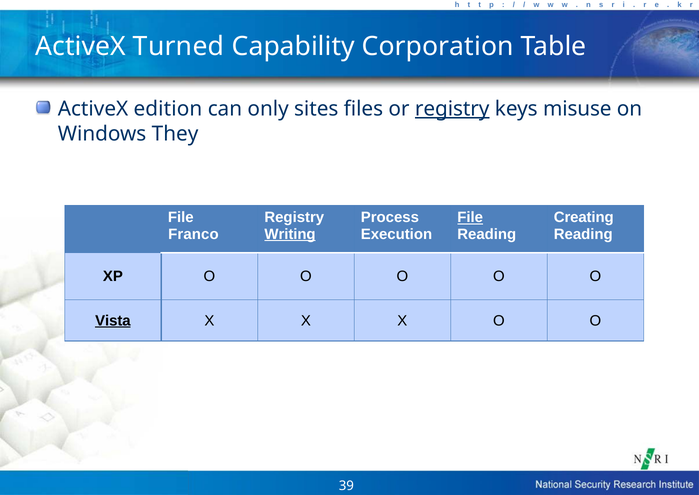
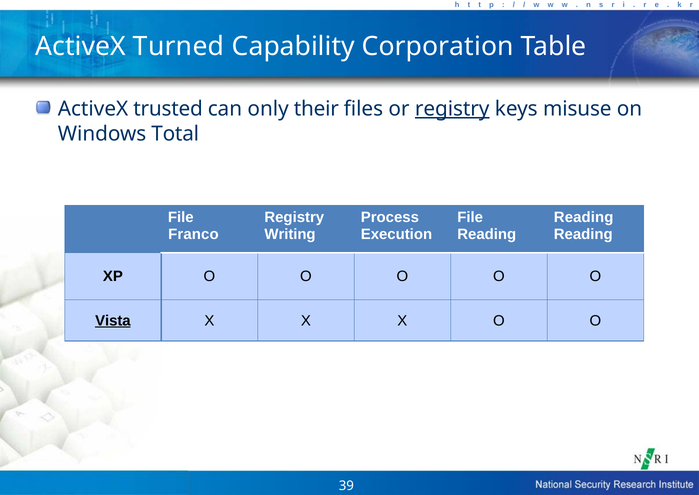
edition: edition -> trusted (168, 109)
sites: sites -> their (316, 109)
They: They -> Total (175, 134)
File underline: present -> none (470, 217)
Creating: Creating -> Reading (584, 217)
Writing underline: present -> none (290, 234)
